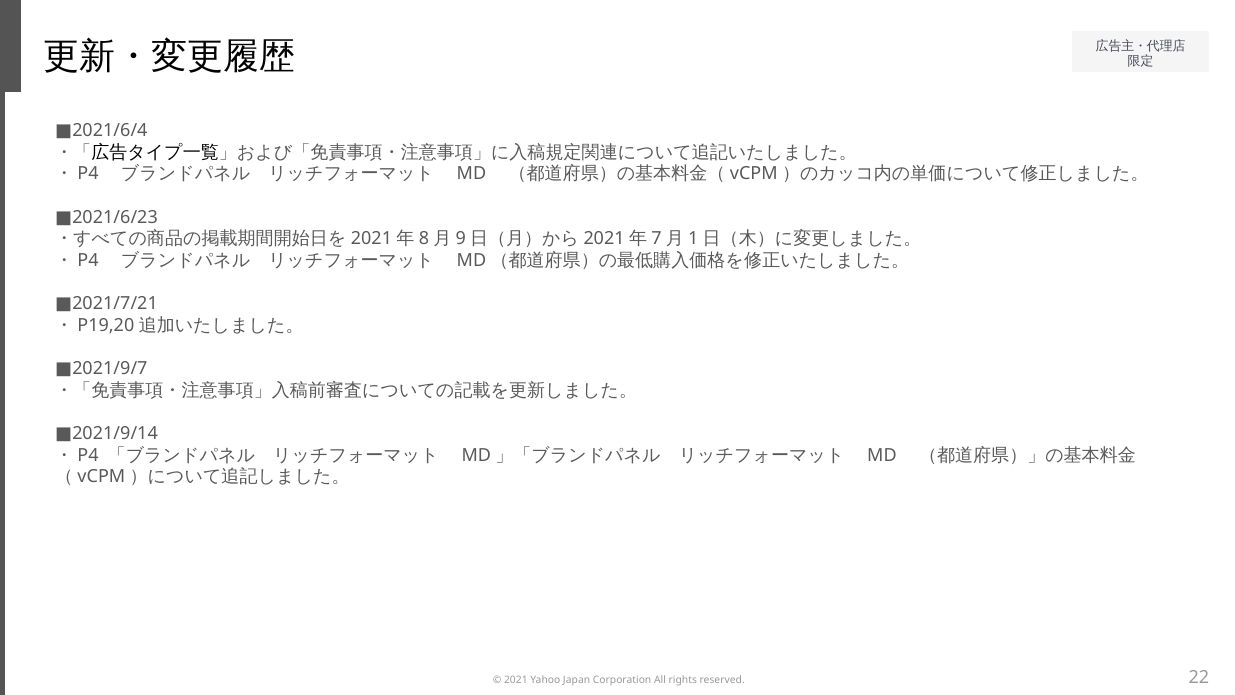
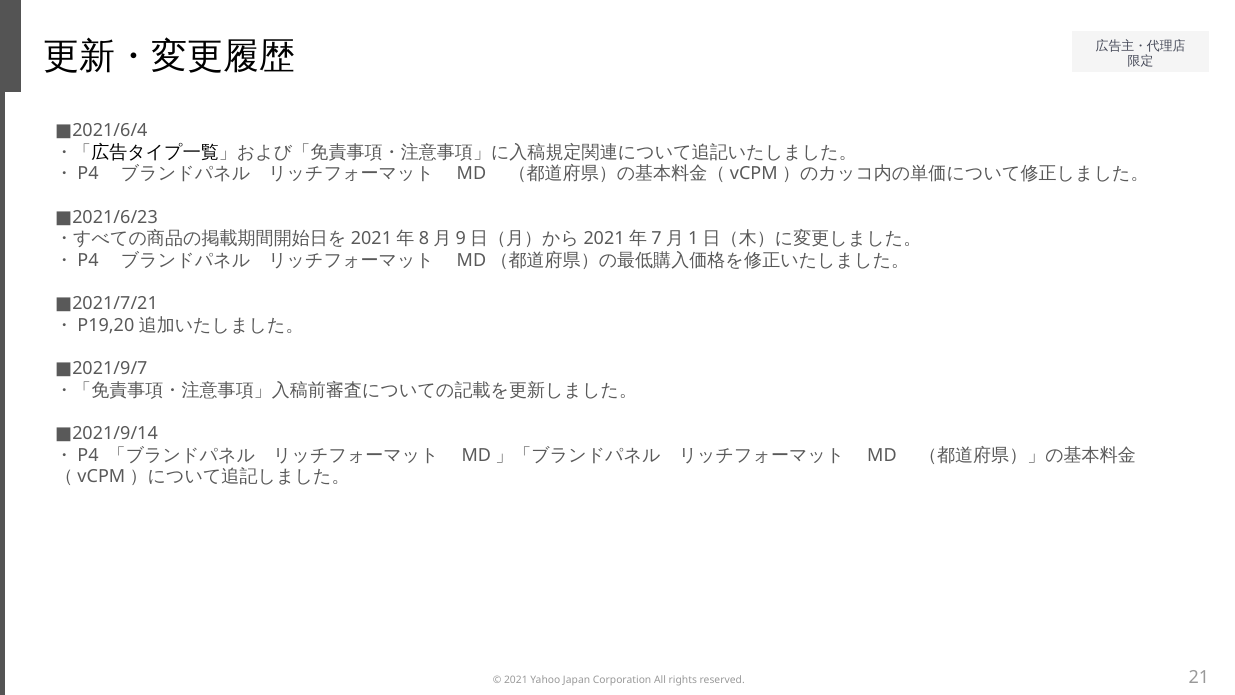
22: 22 -> 21 (1199, 678)
